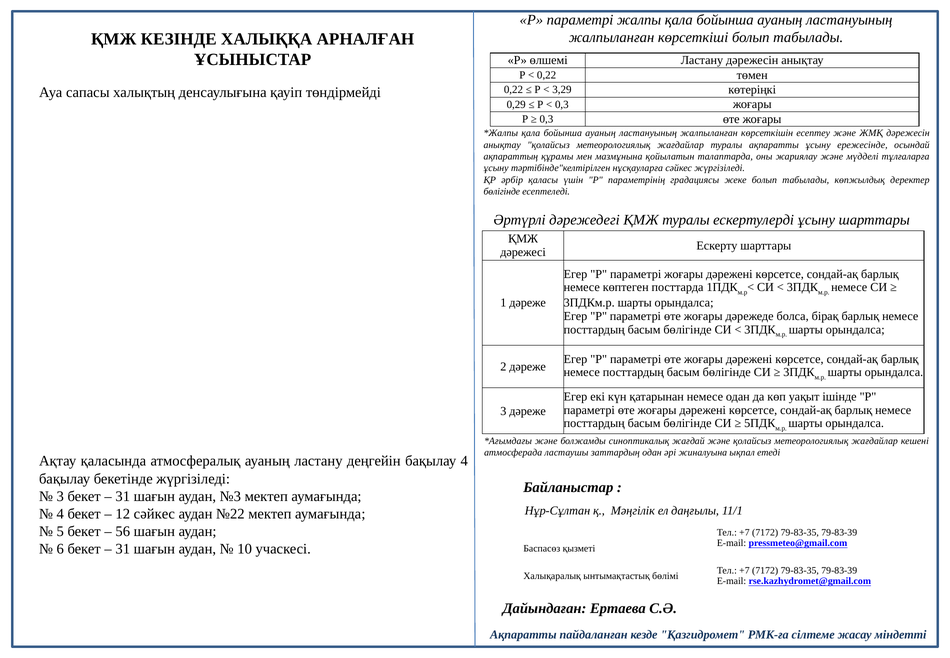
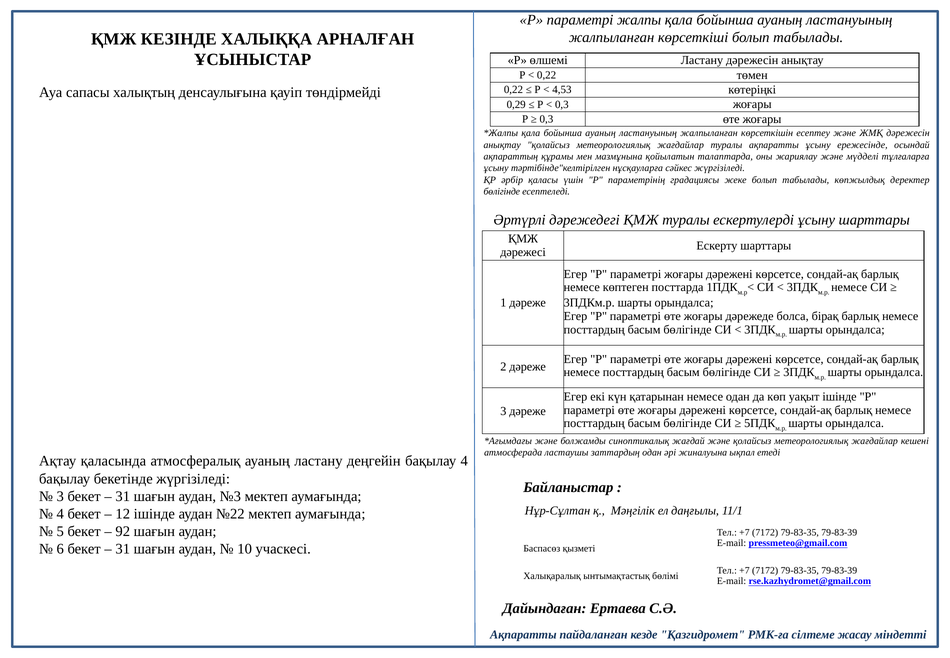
3,29: 3,29 -> 4,53 (562, 90)
12 сәйкес: сәйкес -> ішінде (154, 514)
56: 56 -> 92 (123, 531)
